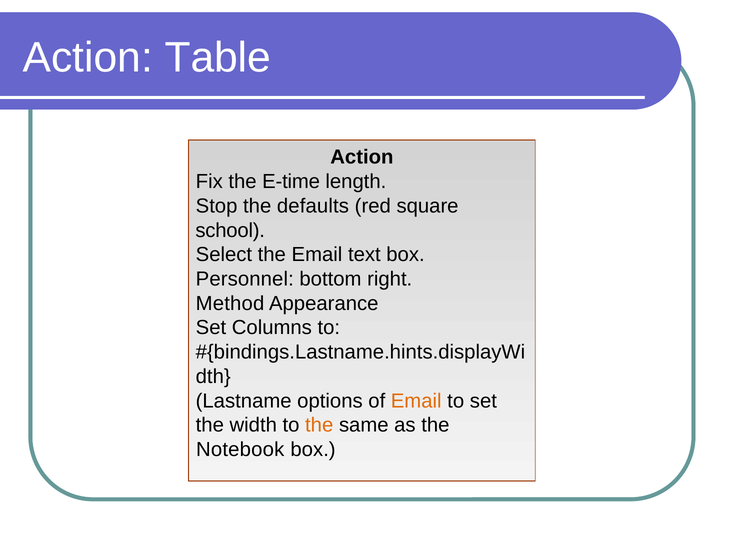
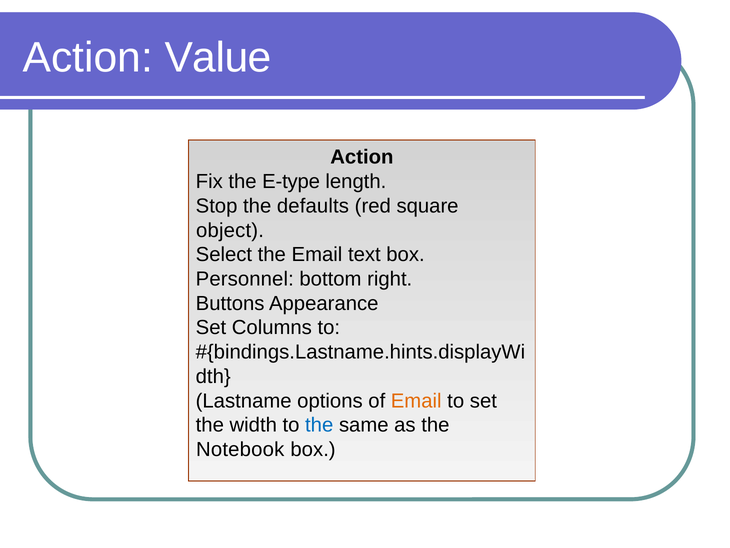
Table: Table -> Value (218, 58)
E-time: E-time -> E-type (291, 181)
school: school -> object (230, 230)
Method: Method -> Buttons (230, 303)
the colour: orange -> blue (319, 425)
